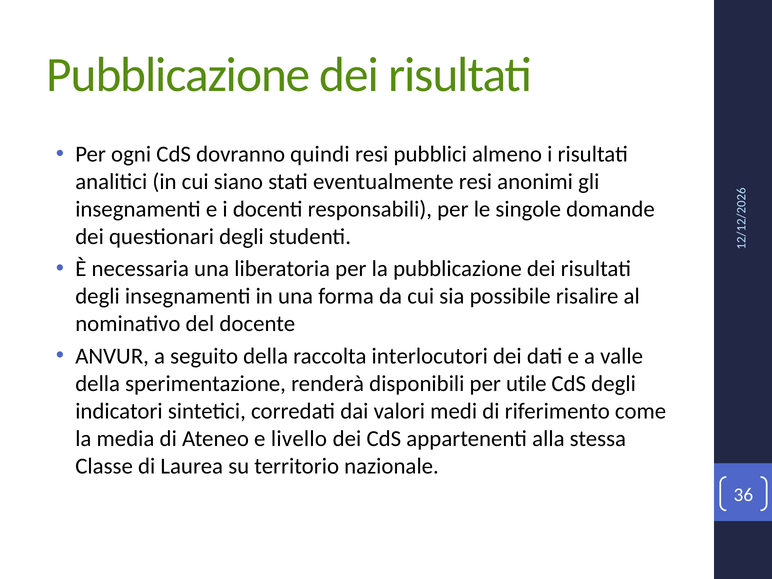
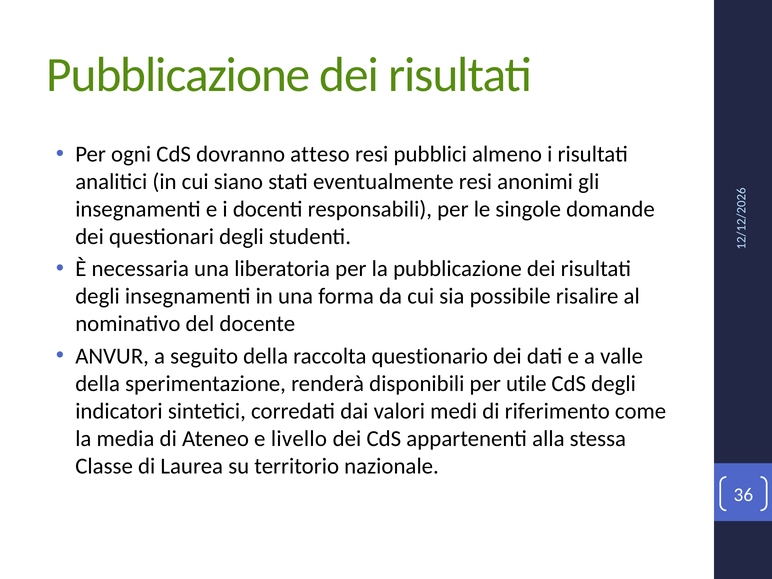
quindi: quindi -> atteso (320, 154)
interlocutori: interlocutori -> questionario (430, 356)
